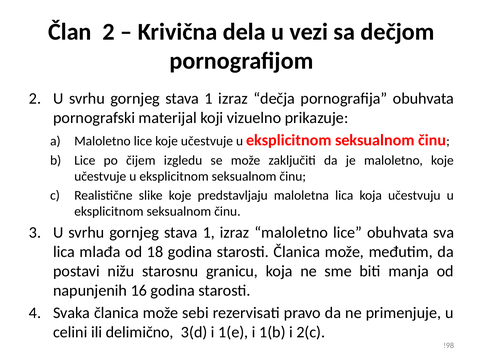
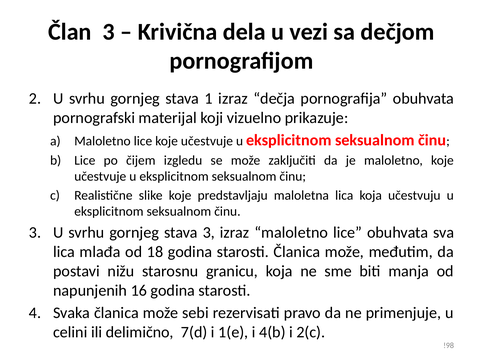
Član 2: 2 -> 3 (109, 32)
1: 1 -> 3 (209, 233)
3(d: 3(d -> 7(d (194, 332)
1(b: 1(b -> 4(b (272, 332)
